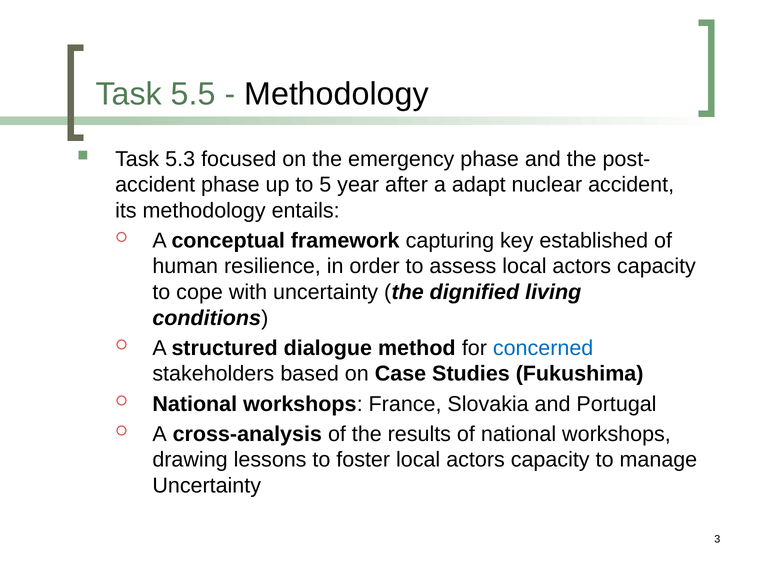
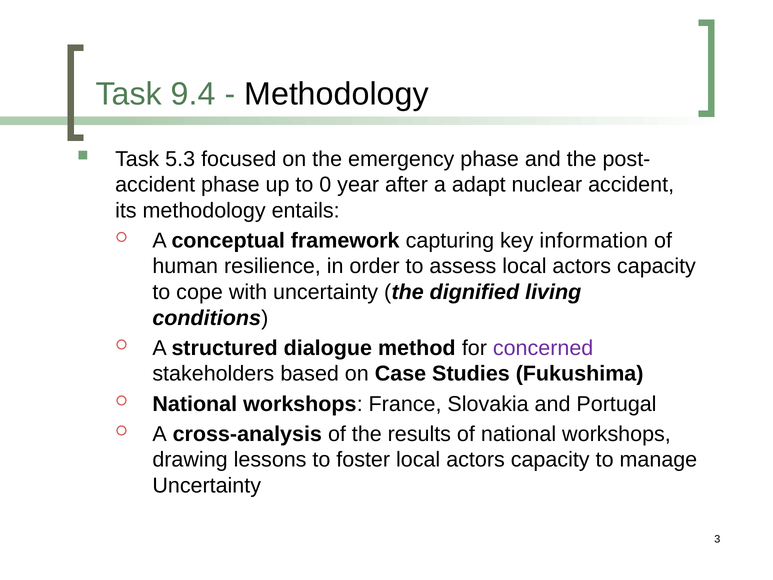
5.5: 5.5 -> 9.4 (193, 94)
5: 5 -> 0 (325, 185)
established: established -> information (594, 241)
concerned colour: blue -> purple (543, 348)
